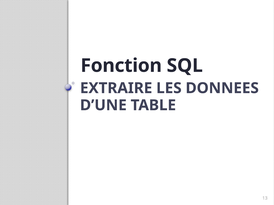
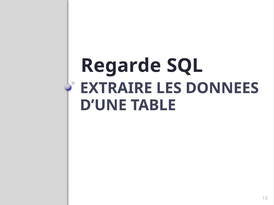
Fonction: Fonction -> Regarde (121, 66)
